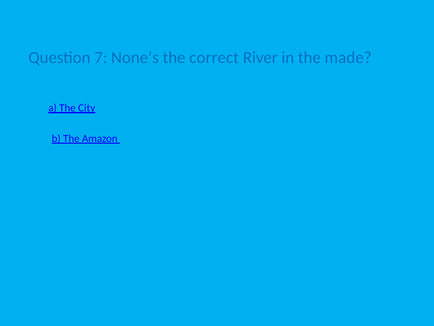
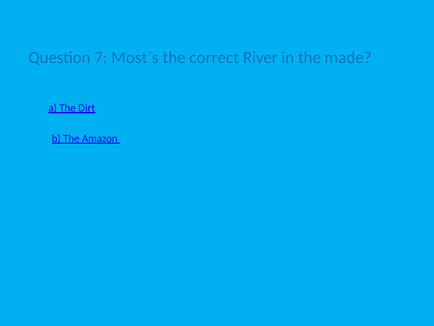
None’s: None’s -> Most’s (135, 58)
City: City -> Dirt (87, 108)
